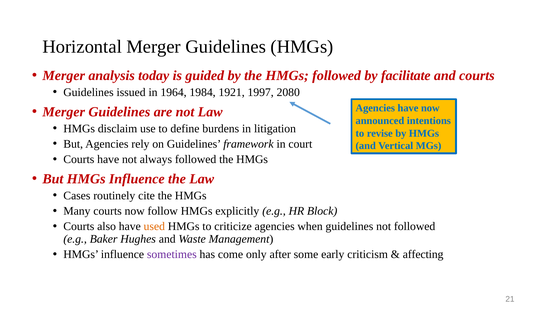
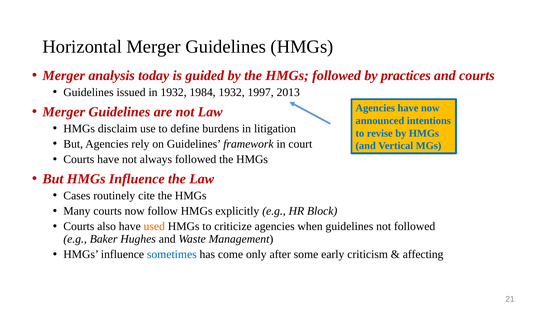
facilitate: facilitate -> practices (406, 76)
in 1964: 1964 -> 1932 (174, 92)
1984 1921: 1921 -> 1932 (232, 92)
2080: 2080 -> 2013 (288, 92)
sometimes colour: purple -> blue (172, 255)
